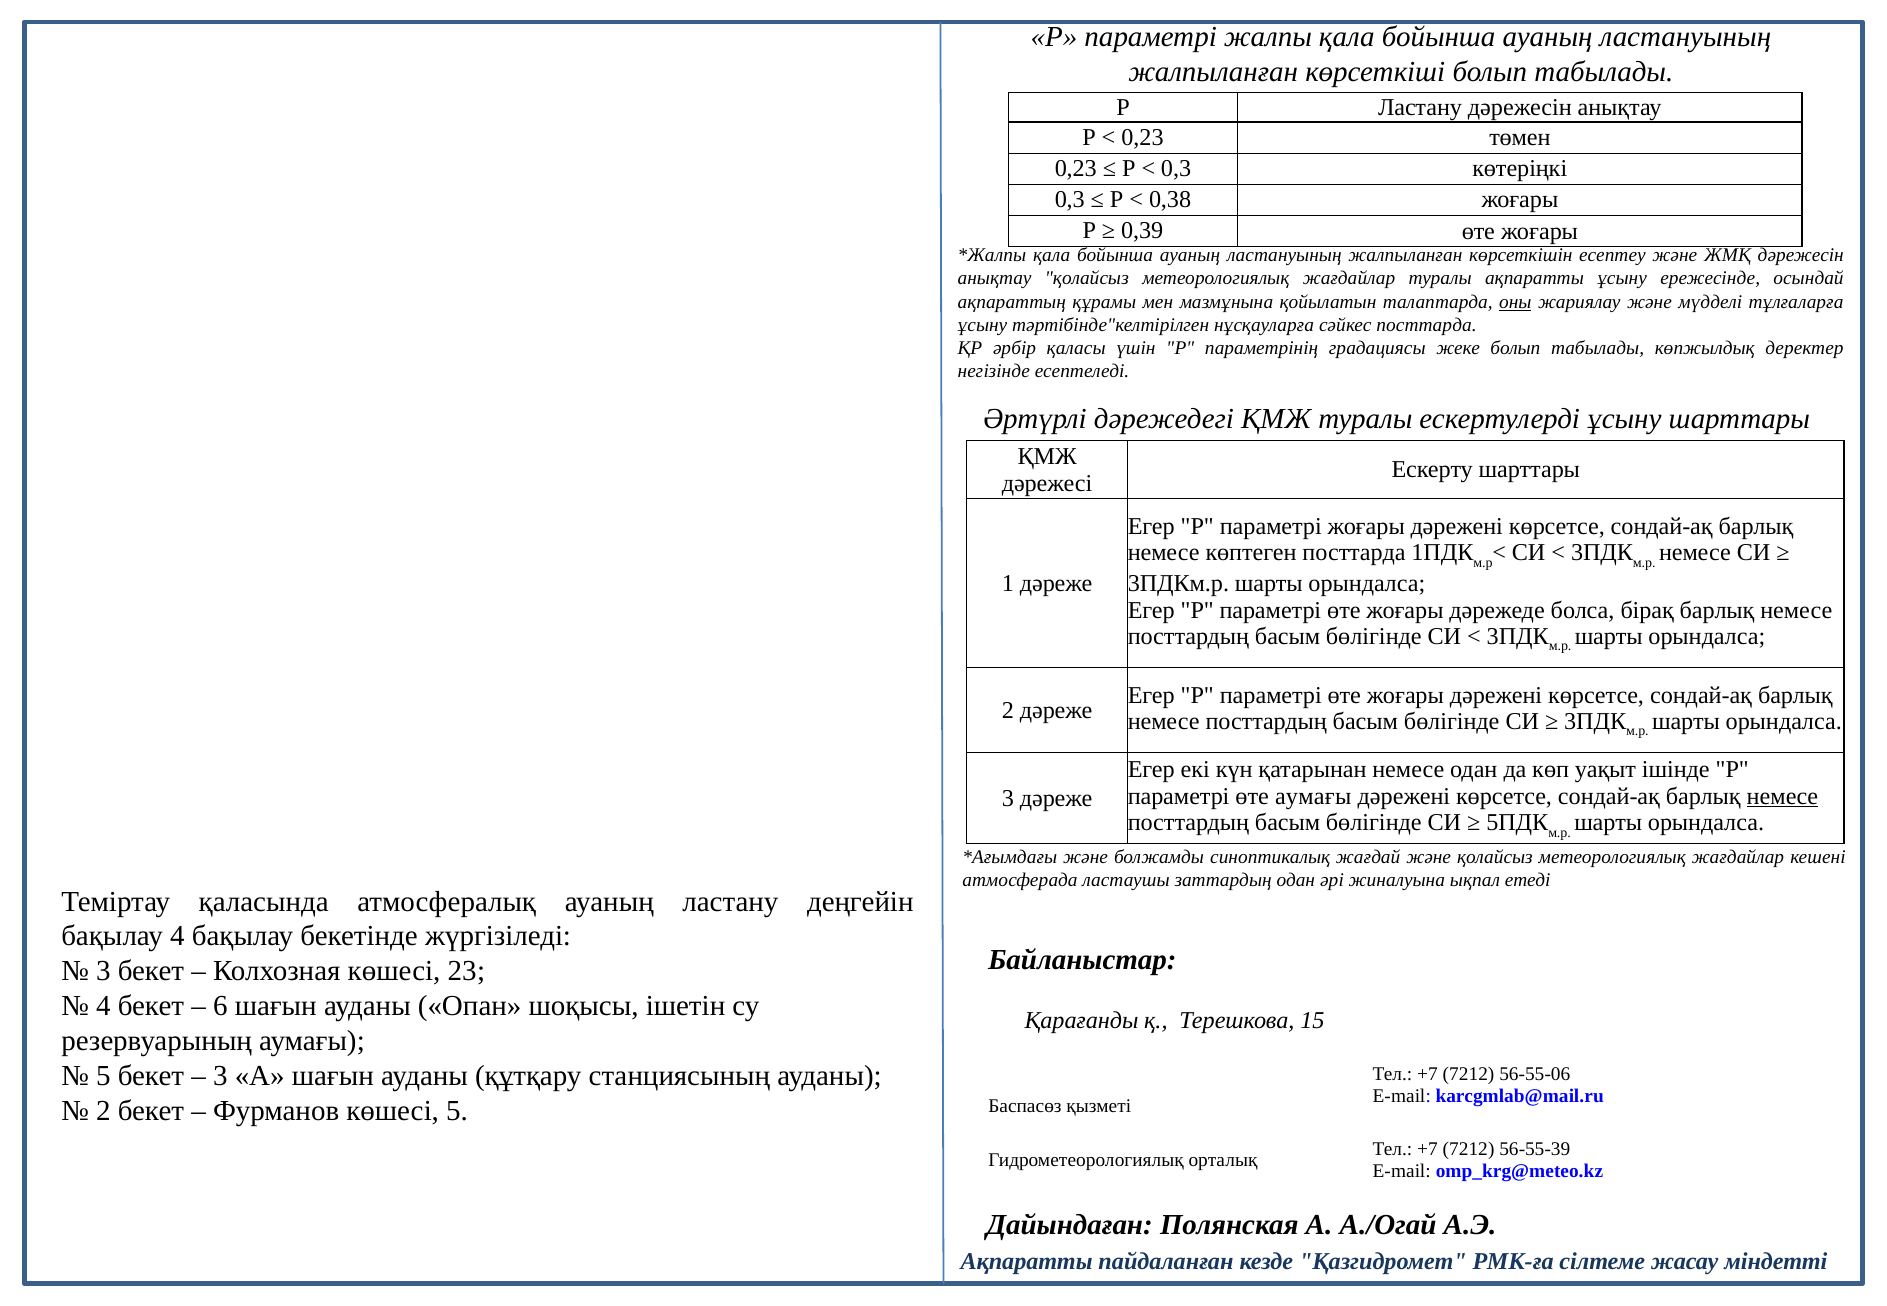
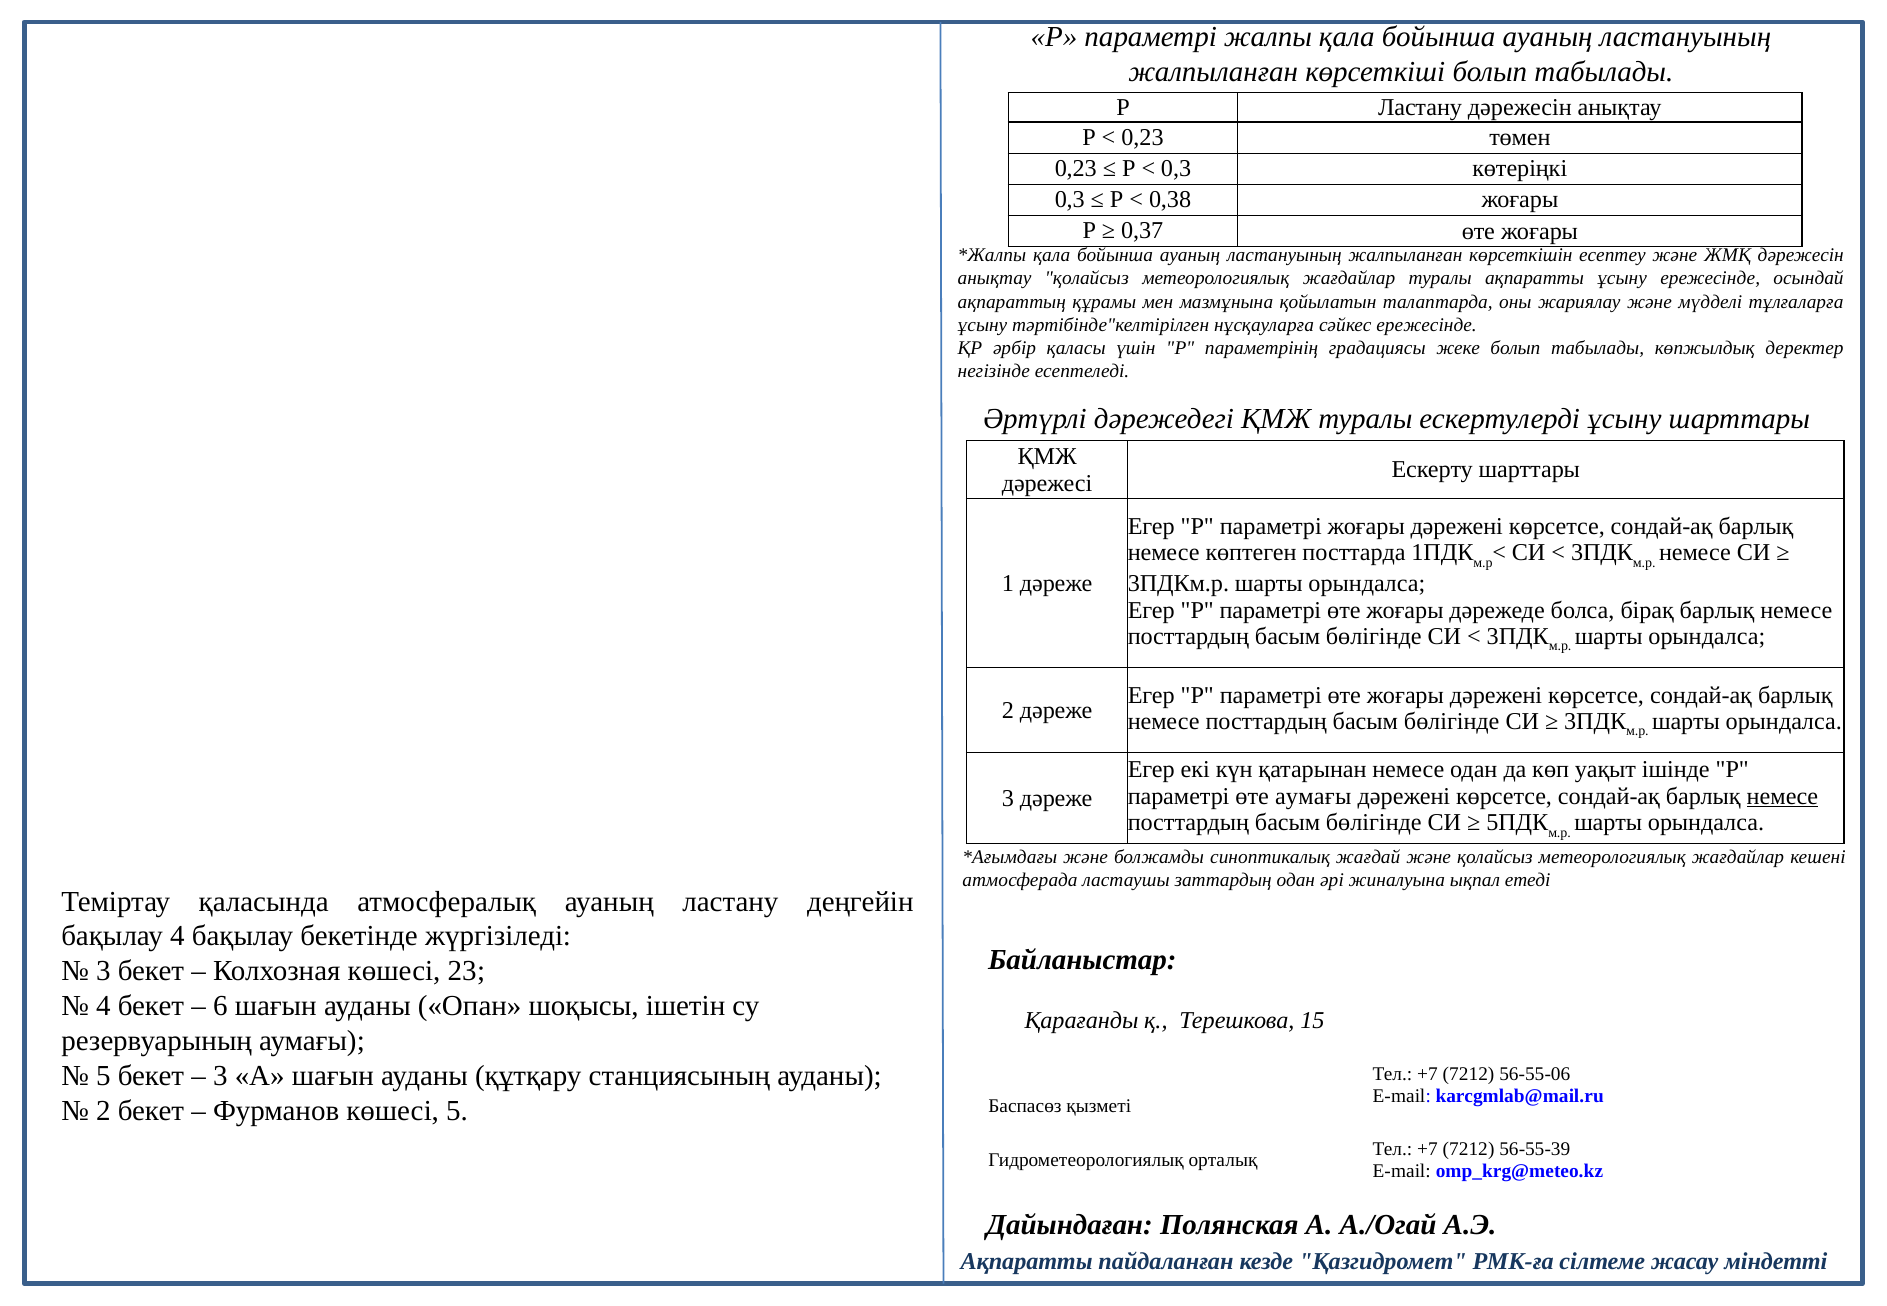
0,39: 0,39 -> 0,37 (1142, 231)
оны underline: present -> none (1515, 302)
сәйкес посттарда: посттарда -> ережесінде (1427, 325)
